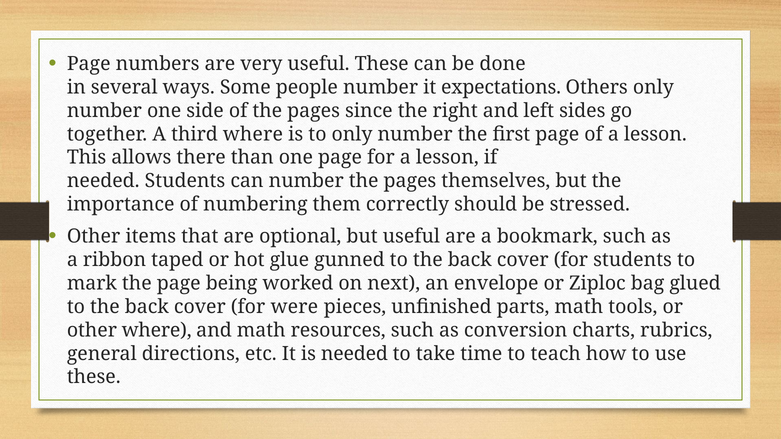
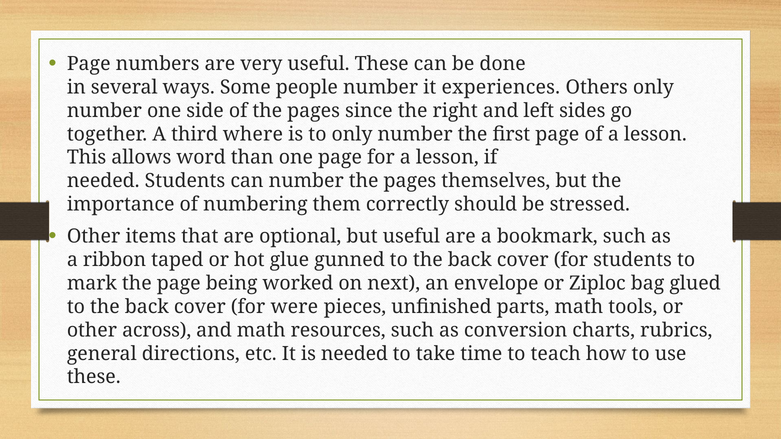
expectations: expectations -> experiences (501, 87)
there: there -> word (201, 158)
other where: where -> across (157, 330)
